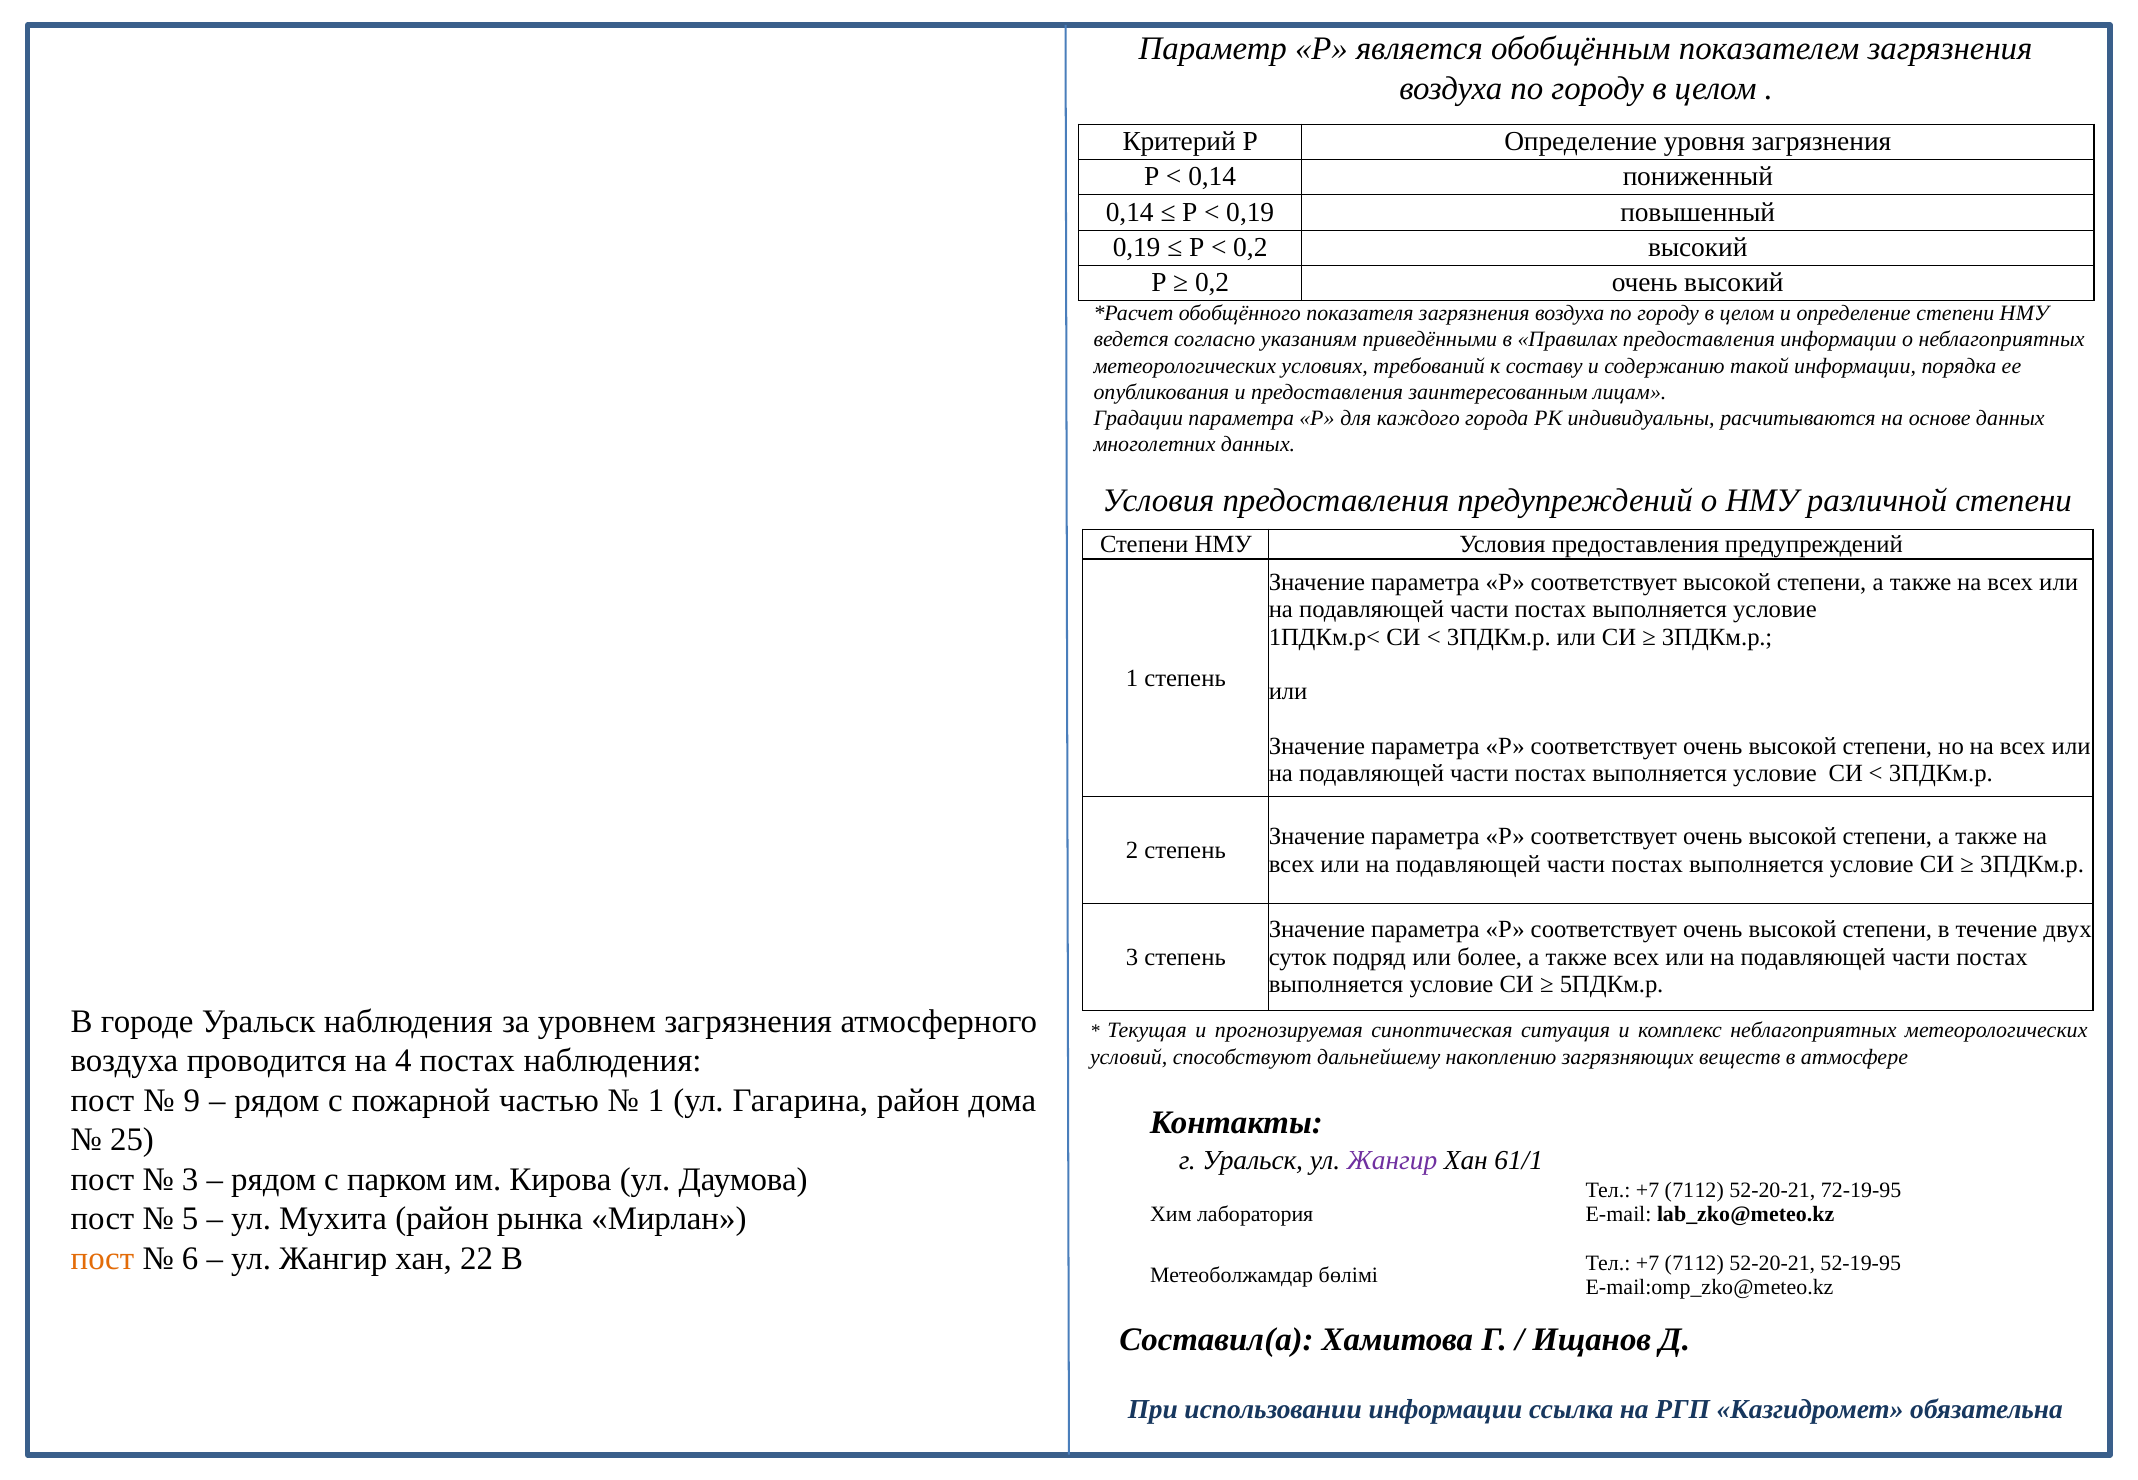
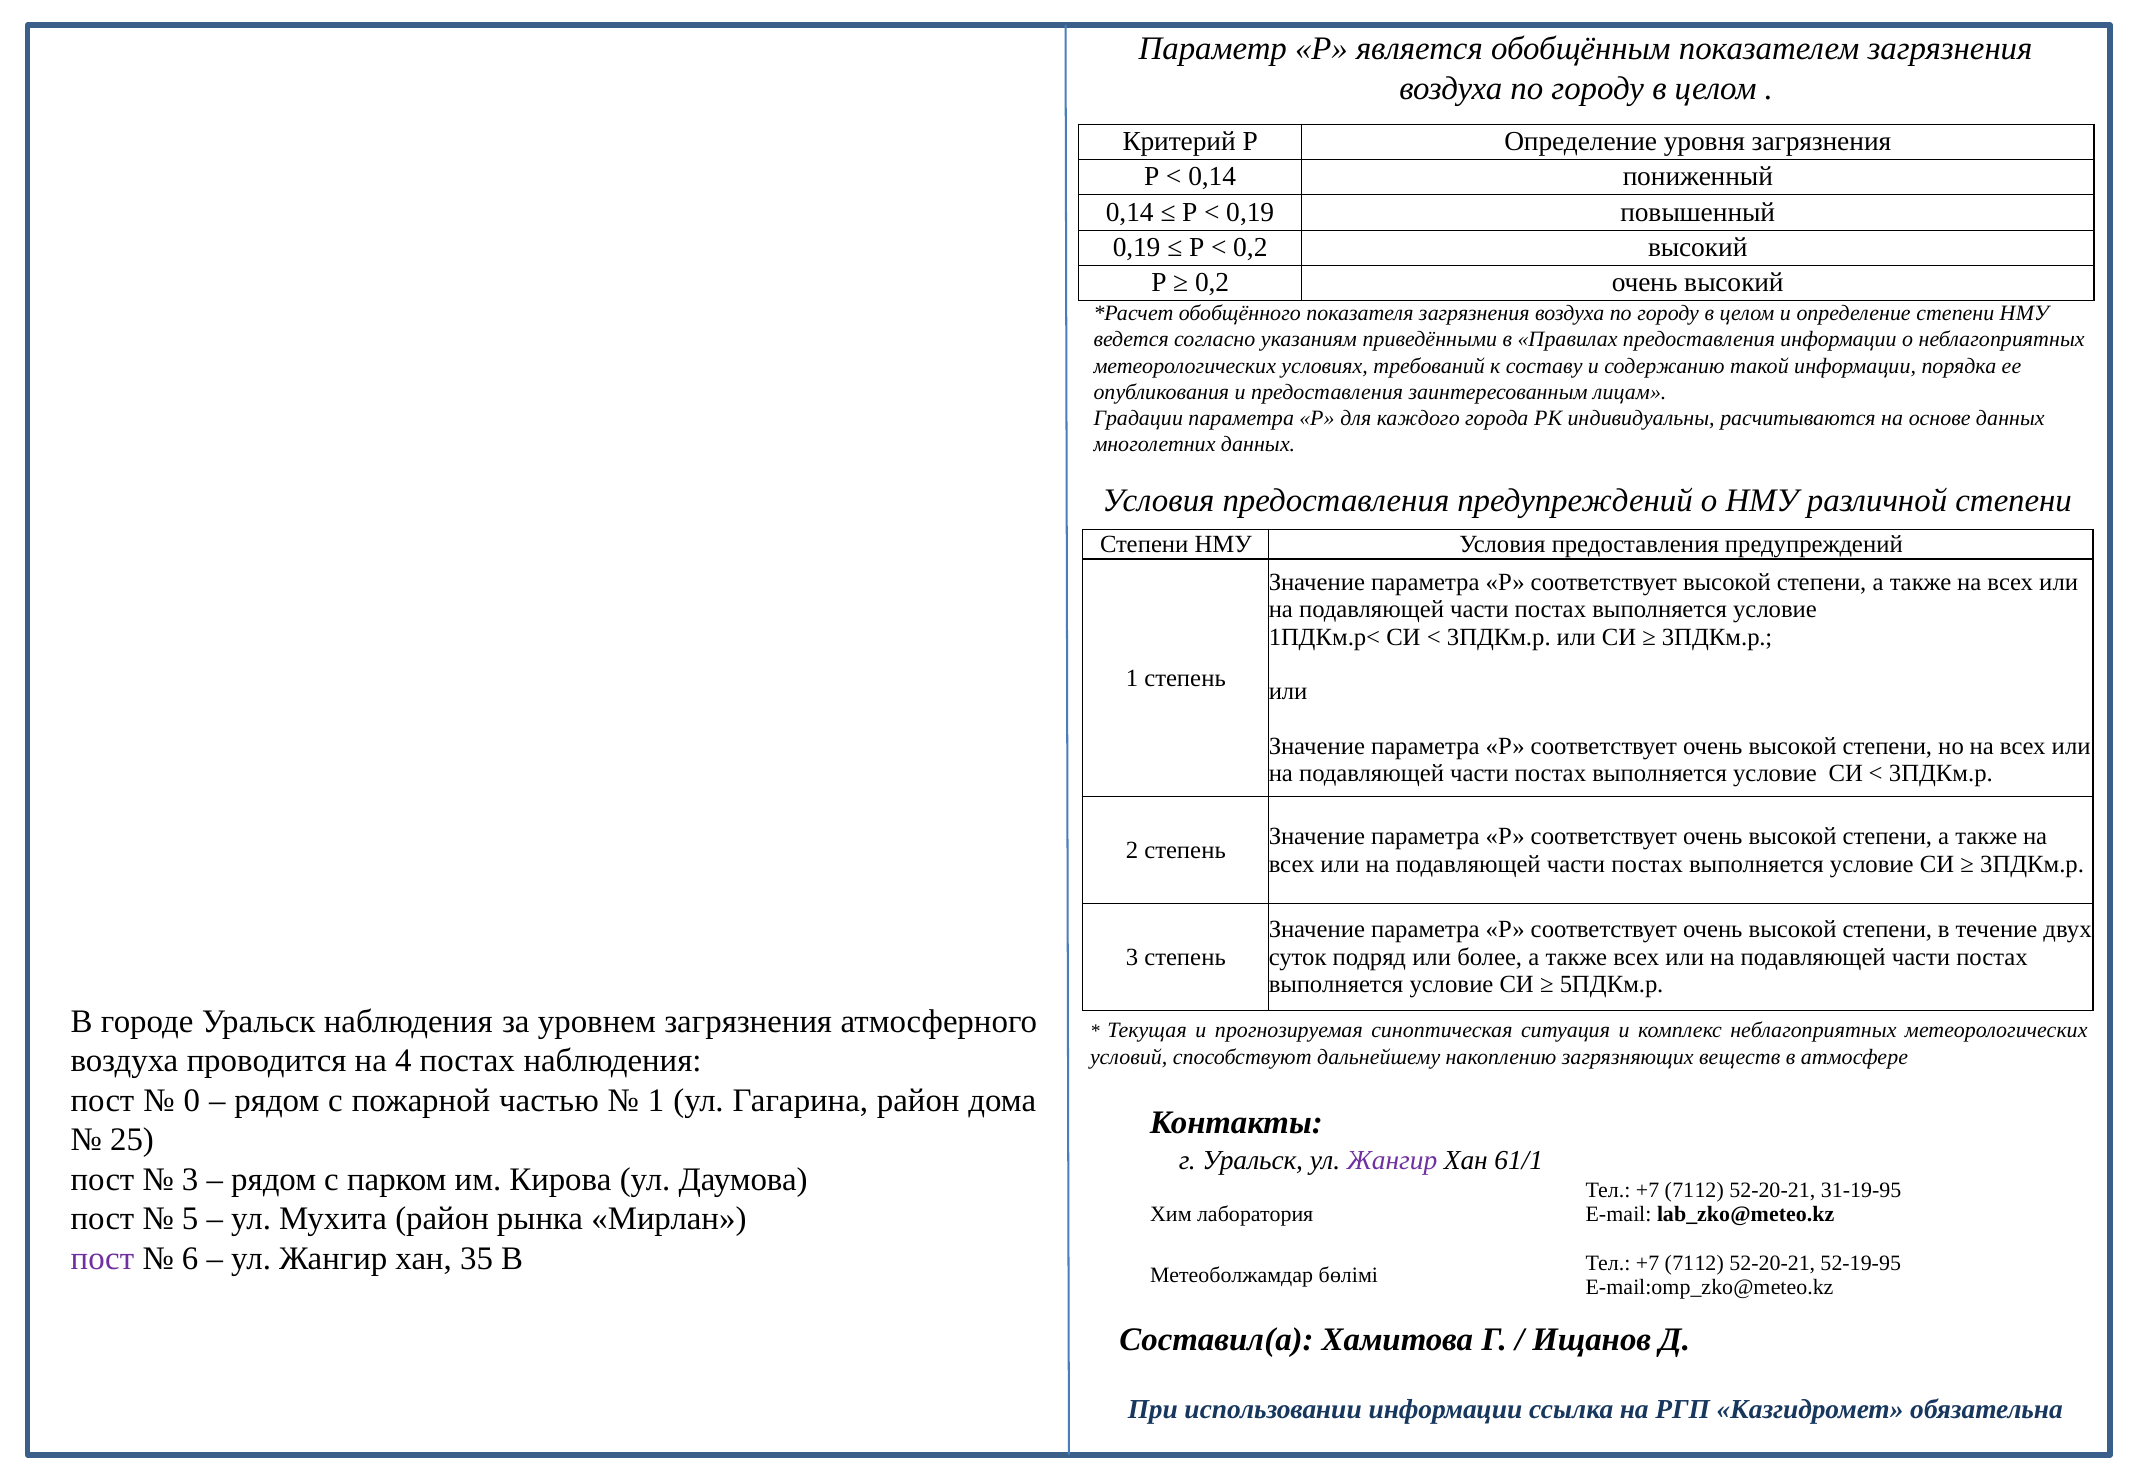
9: 9 -> 0 (192, 1101)
72-19-95: 72-19-95 -> 31-19-95 (1861, 1191)
пост colour: orange -> purple (102, 1259)
22: 22 -> 35 (477, 1259)
